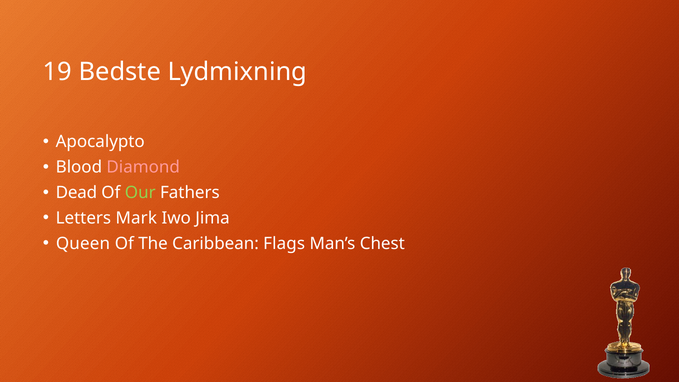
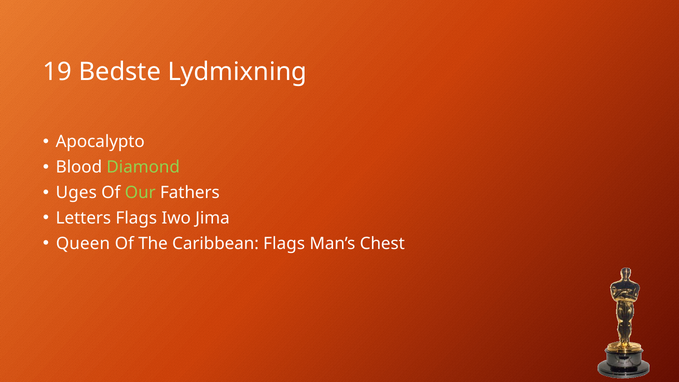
Diamond colour: pink -> light green (143, 167)
Dead: Dead -> Uges (76, 193)
Letters Mark: Mark -> Flags (136, 218)
